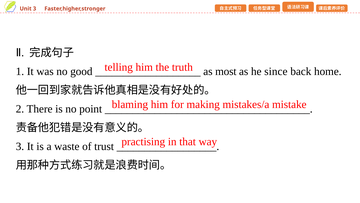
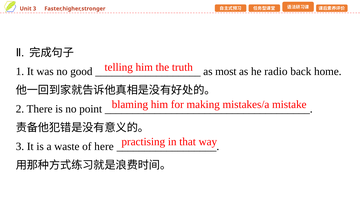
since: since -> radio (276, 71)
trust: trust -> here (104, 146)
